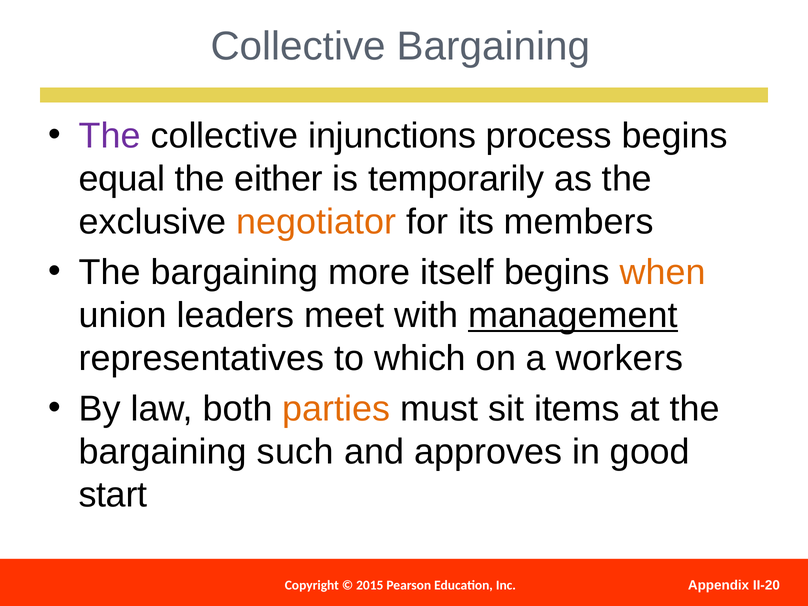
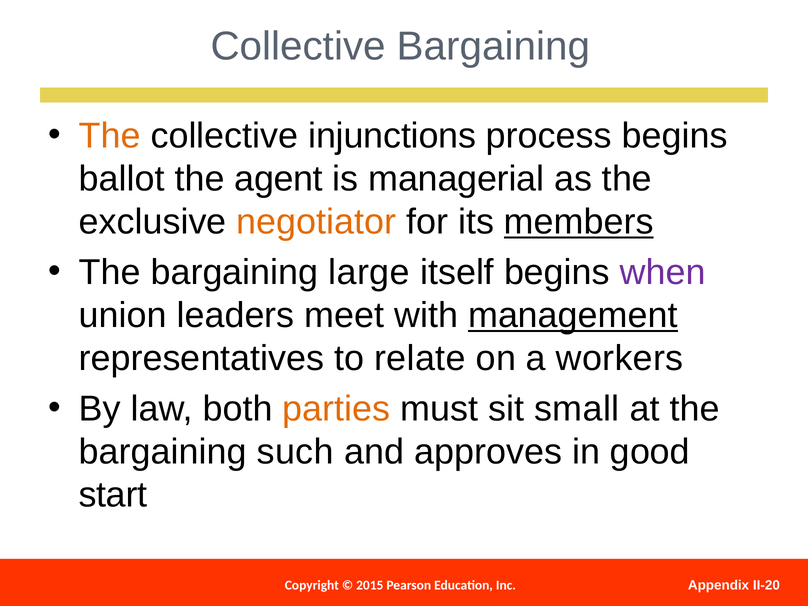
The colour: purple -> orange (110, 136)
equal: equal -> ballot (122, 179)
either: either -> agent (279, 179)
temporarily: temporarily -> managerial (456, 179)
members underline: none -> present (579, 222)
more: more -> large (369, 272)
when colour: orange -> purple (663, 272)
which: which -> relate (420, 359)
items: items -> small (577, 409)
